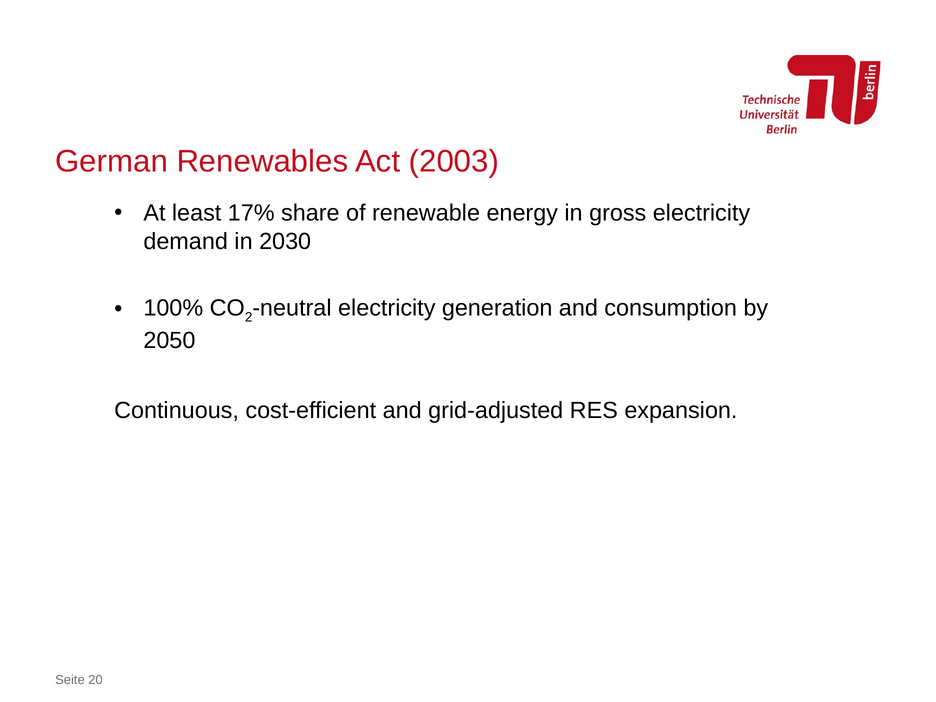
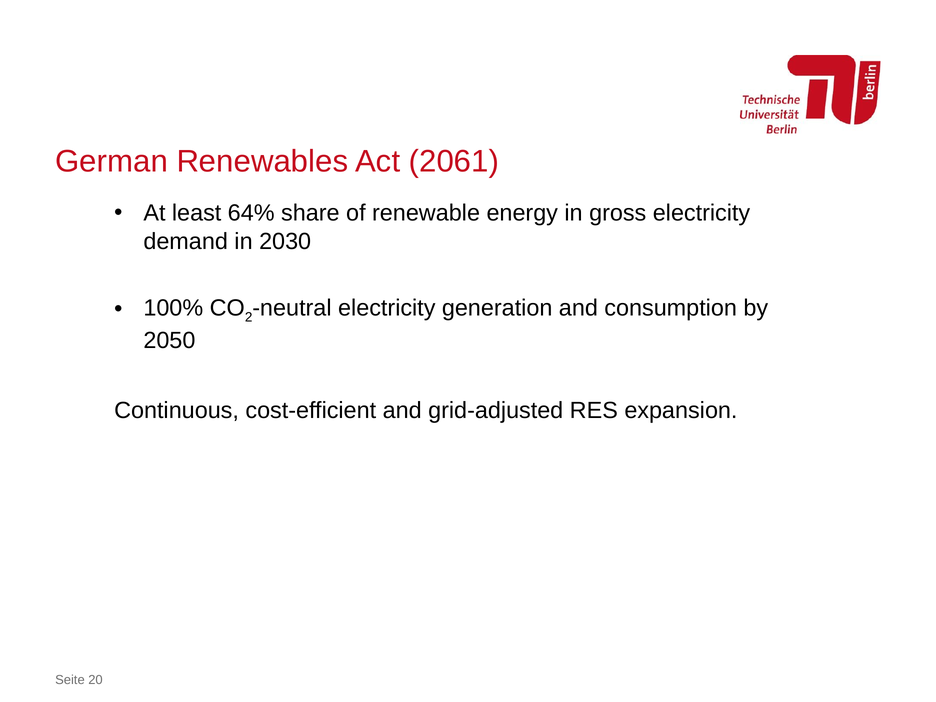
2003: 2003 -> 2061 (454, 161)
17%: 17% -> 64% (251, 213)
